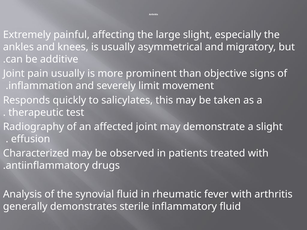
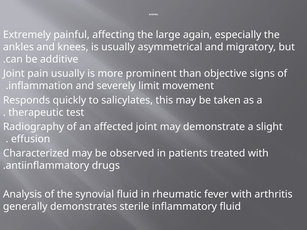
large slight: slight -> again (198, 35)
